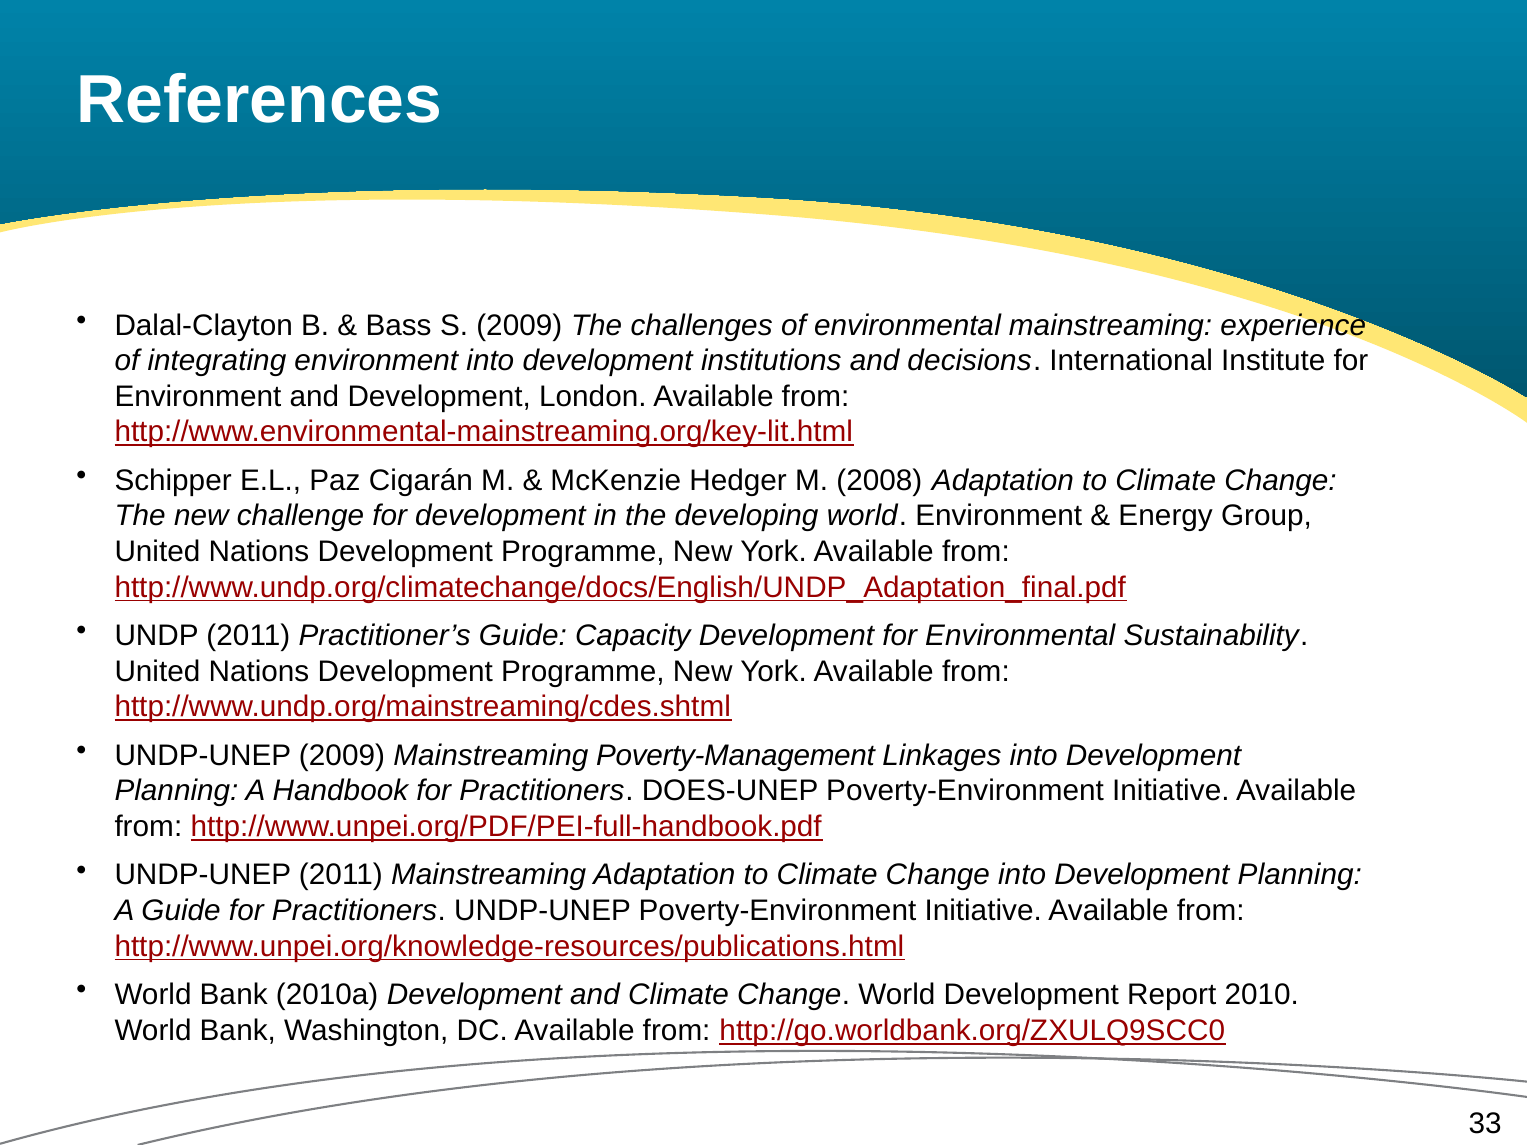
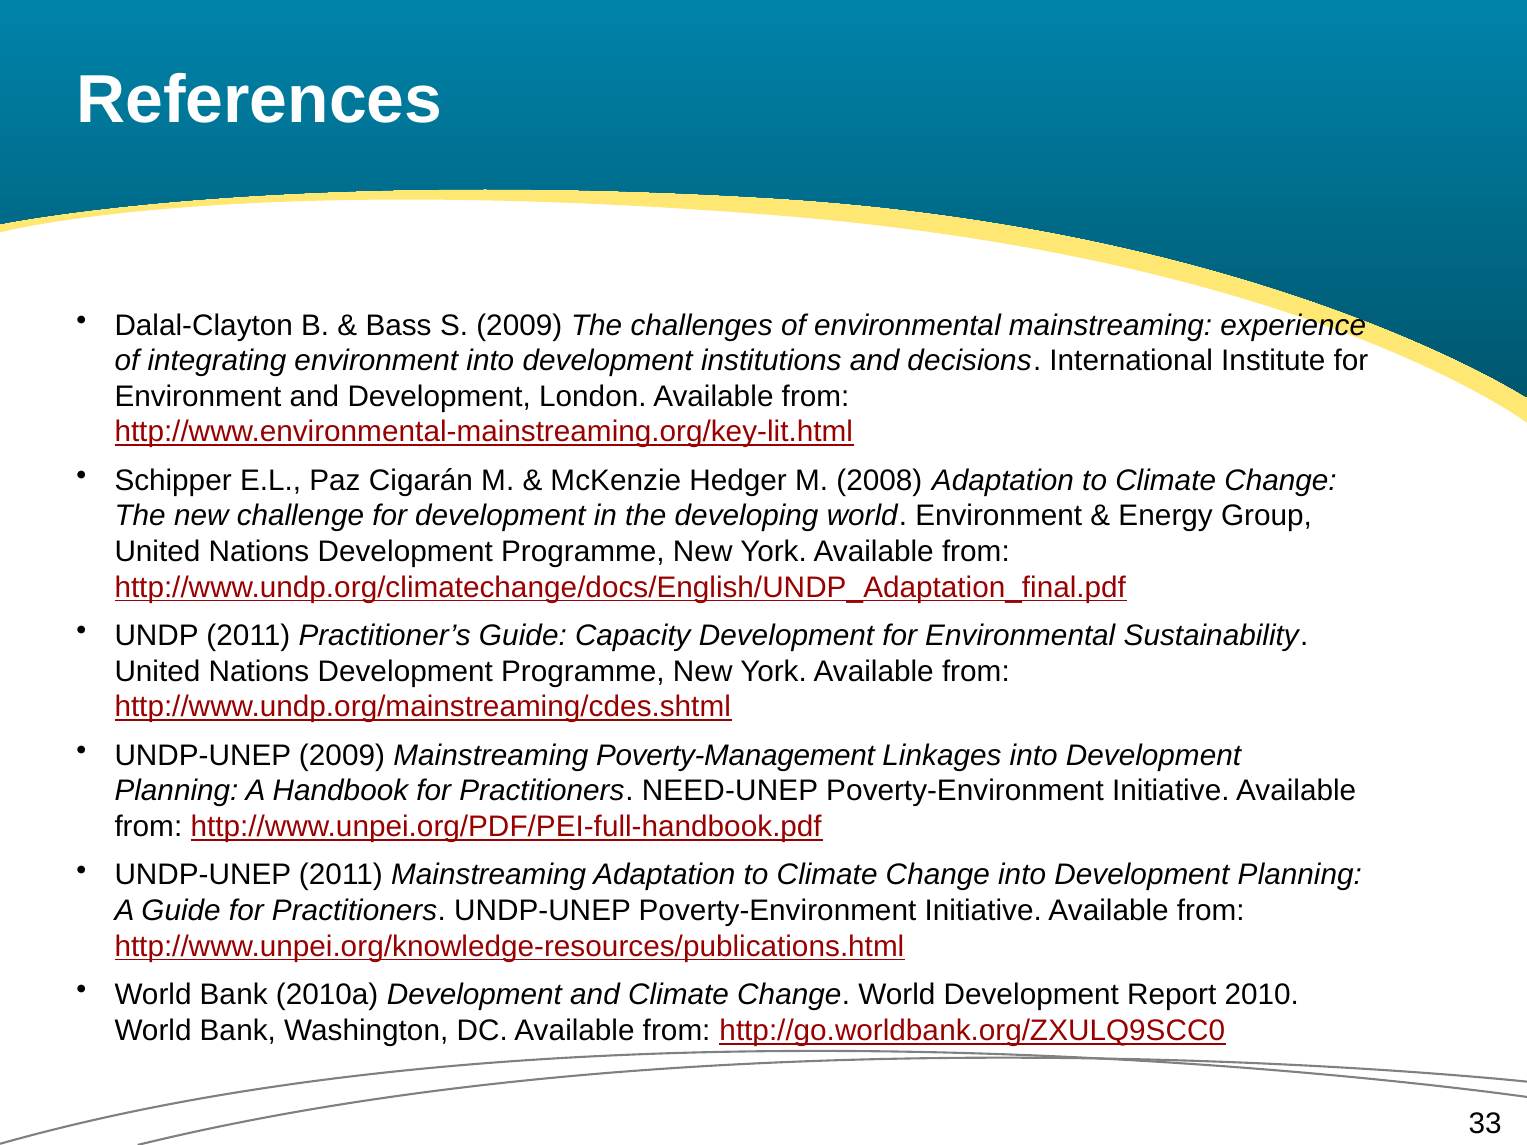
DOES-UNEP: DOES-UNEP -> NEED-UNEP (730, 791)
